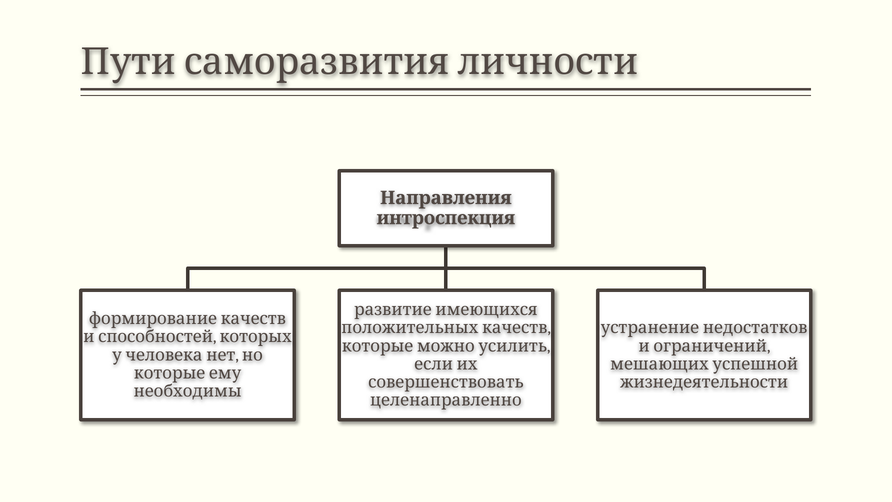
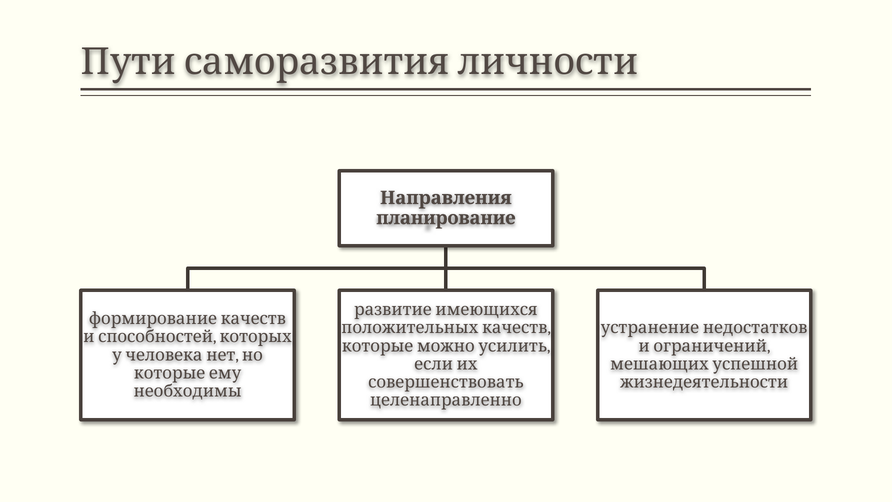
интроспекция: интроспекция -> планирование (446, 218)
